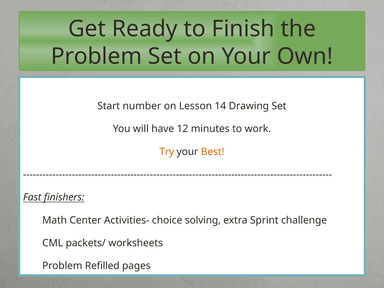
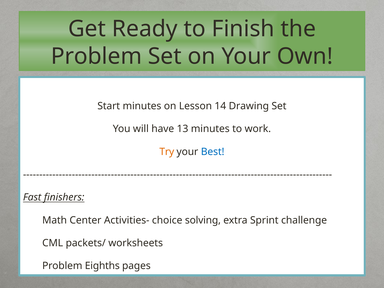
Start number: number -> minutes (142, 106)
have 12: 12 -> 13 (183, 129)
Best colour: orange -> blue (213, 152)
Refilled: Refilled -> Eighths (102, 266)
